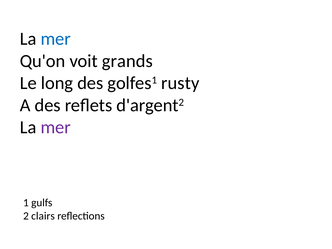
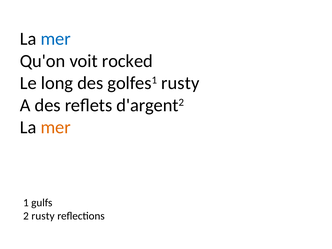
grands: grands -> rocked (127, 61)
mer colour: purple -> orange (56, 127)
2 clairs: clairs -> rusty (43, 216)
